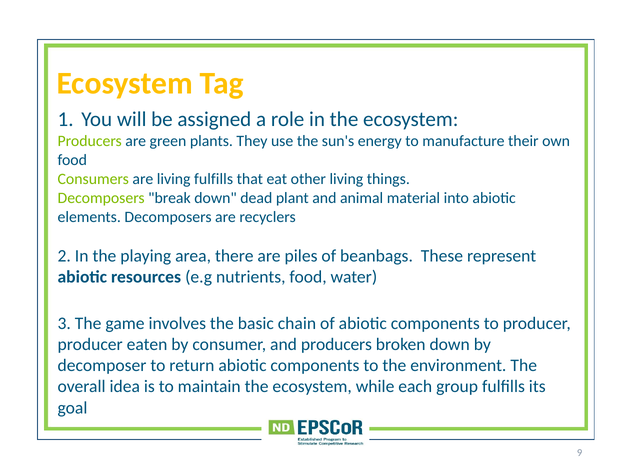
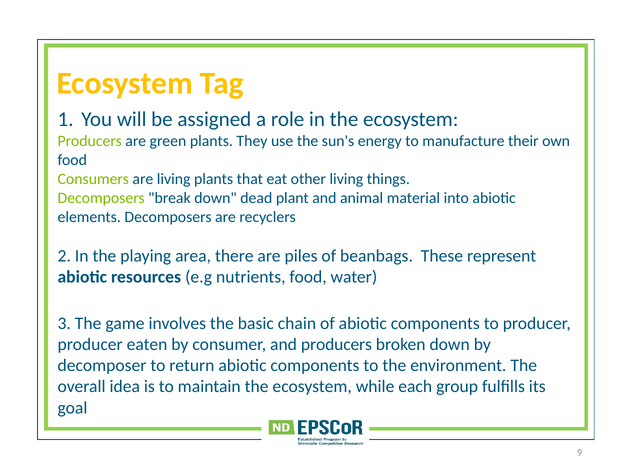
living fulfills: fulfills -> plants (214, 179)
